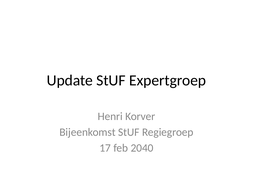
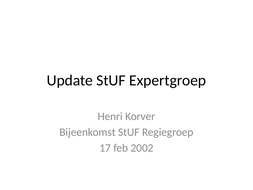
2040: 2040 -> 2002 (142, 148)
